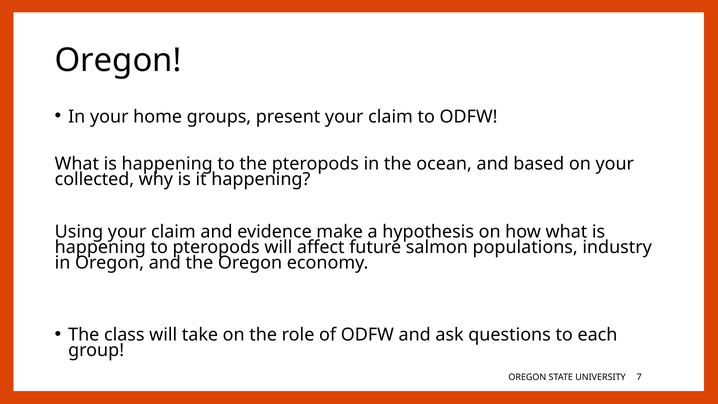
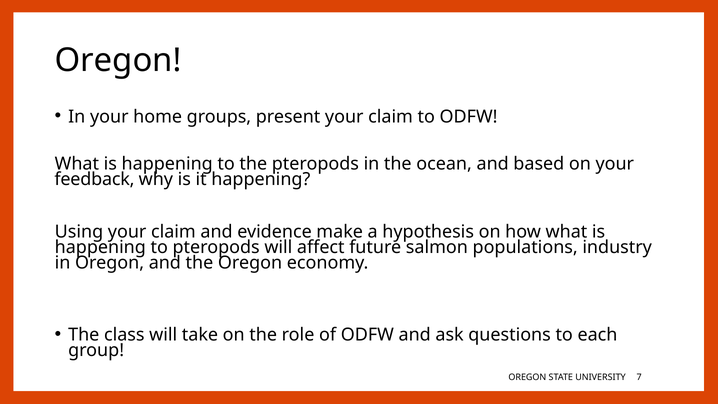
collected: collected -> feedback (94, 179)
